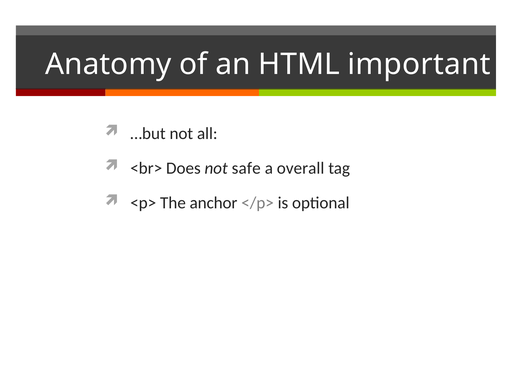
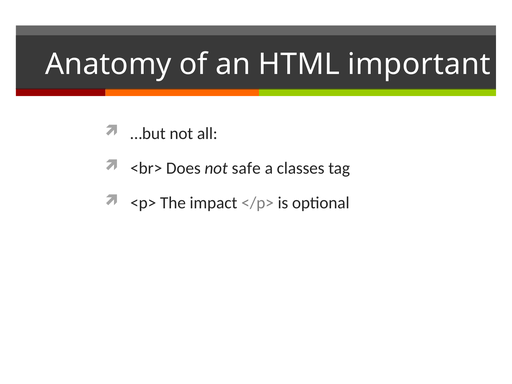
overall: overall -> classes (301, 168)
anchor: anchor -> impact (213, 203)
